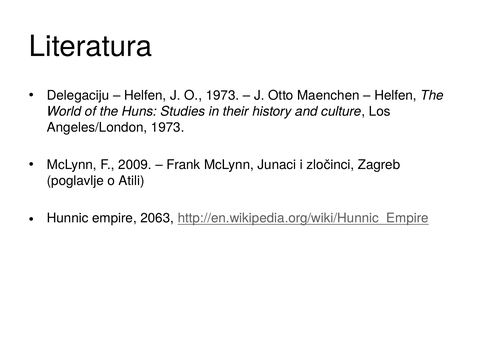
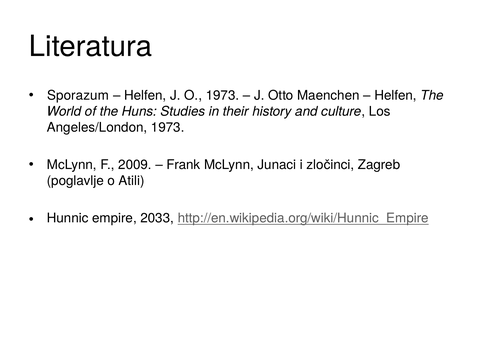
Delegaciju: Delegaciju -> Sporazum (78, 96)
2063: 2063 -> 2033 (157, 219)
